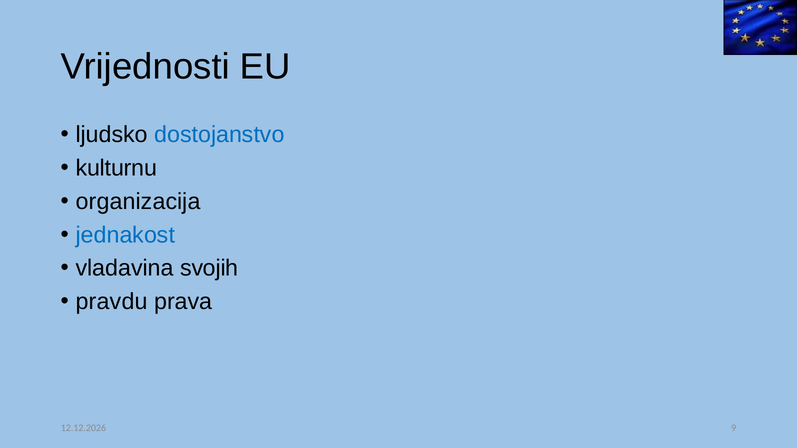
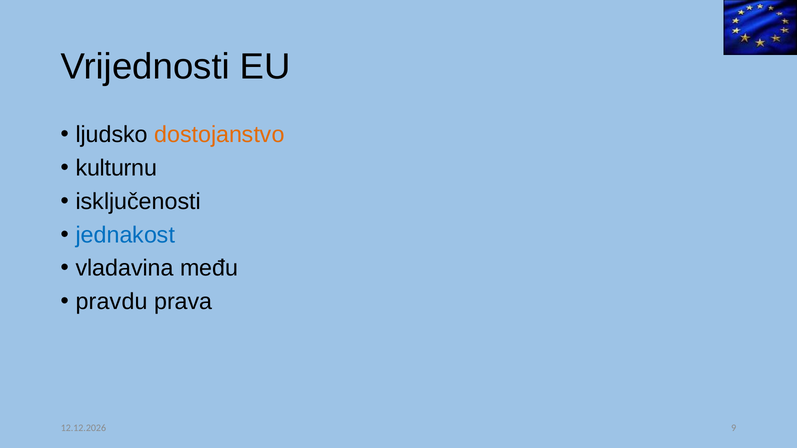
dostojanstvo colour: blue -> orange (219, 135)
organizacija: organizacija -> isključenosti (138, 202)
svojih: svojih -> među (209, 268)
